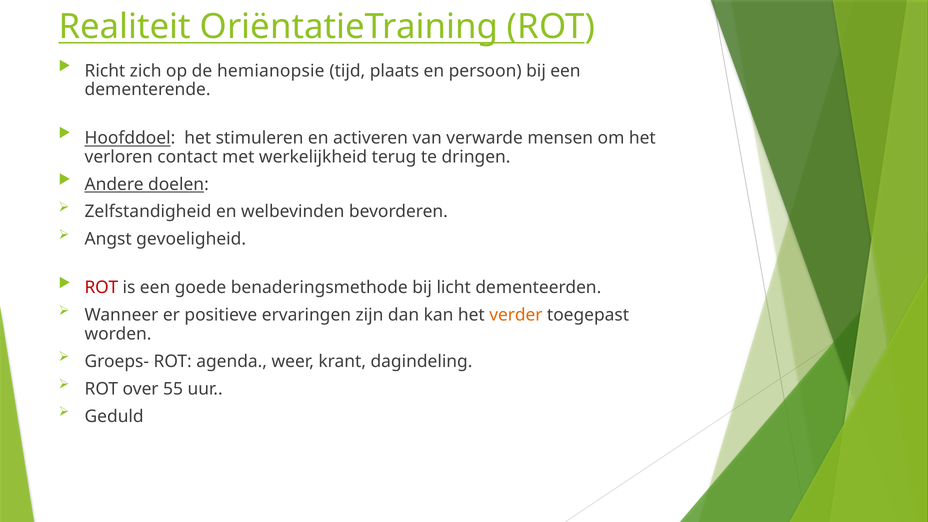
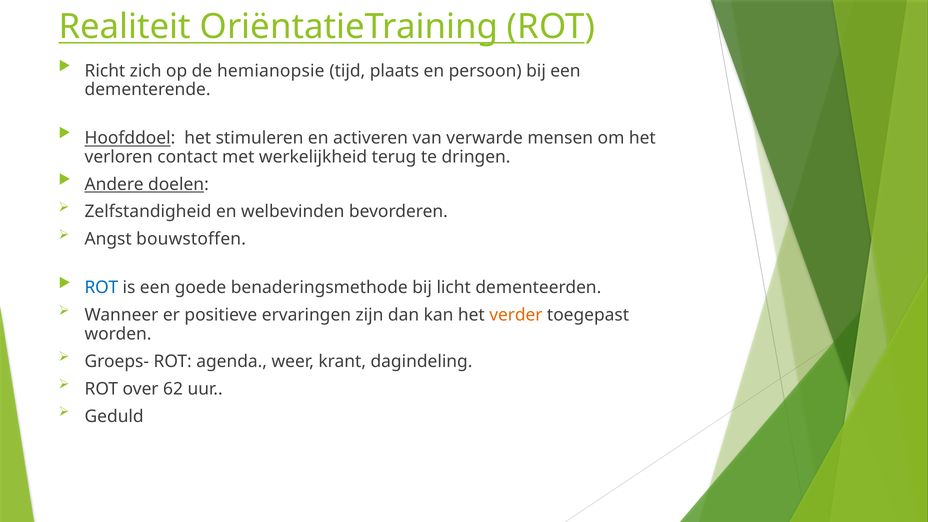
gevoeligheid: gevoeligheid -> bouwstoffen (191, 239)
ROT colour: red -> blue (101, 288)
55: 55 -> 62 (173, 389)
